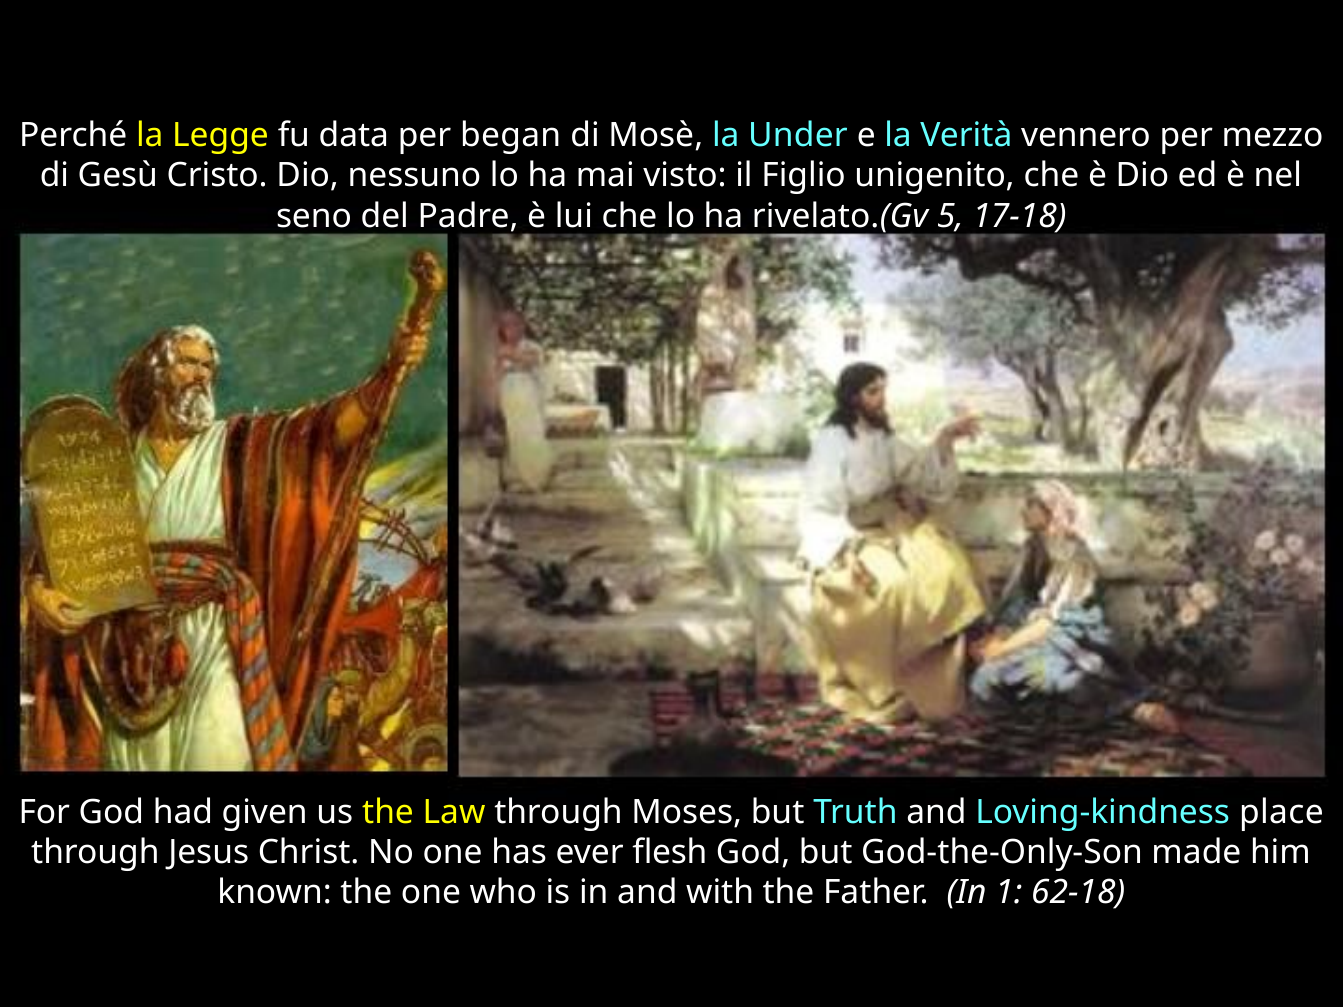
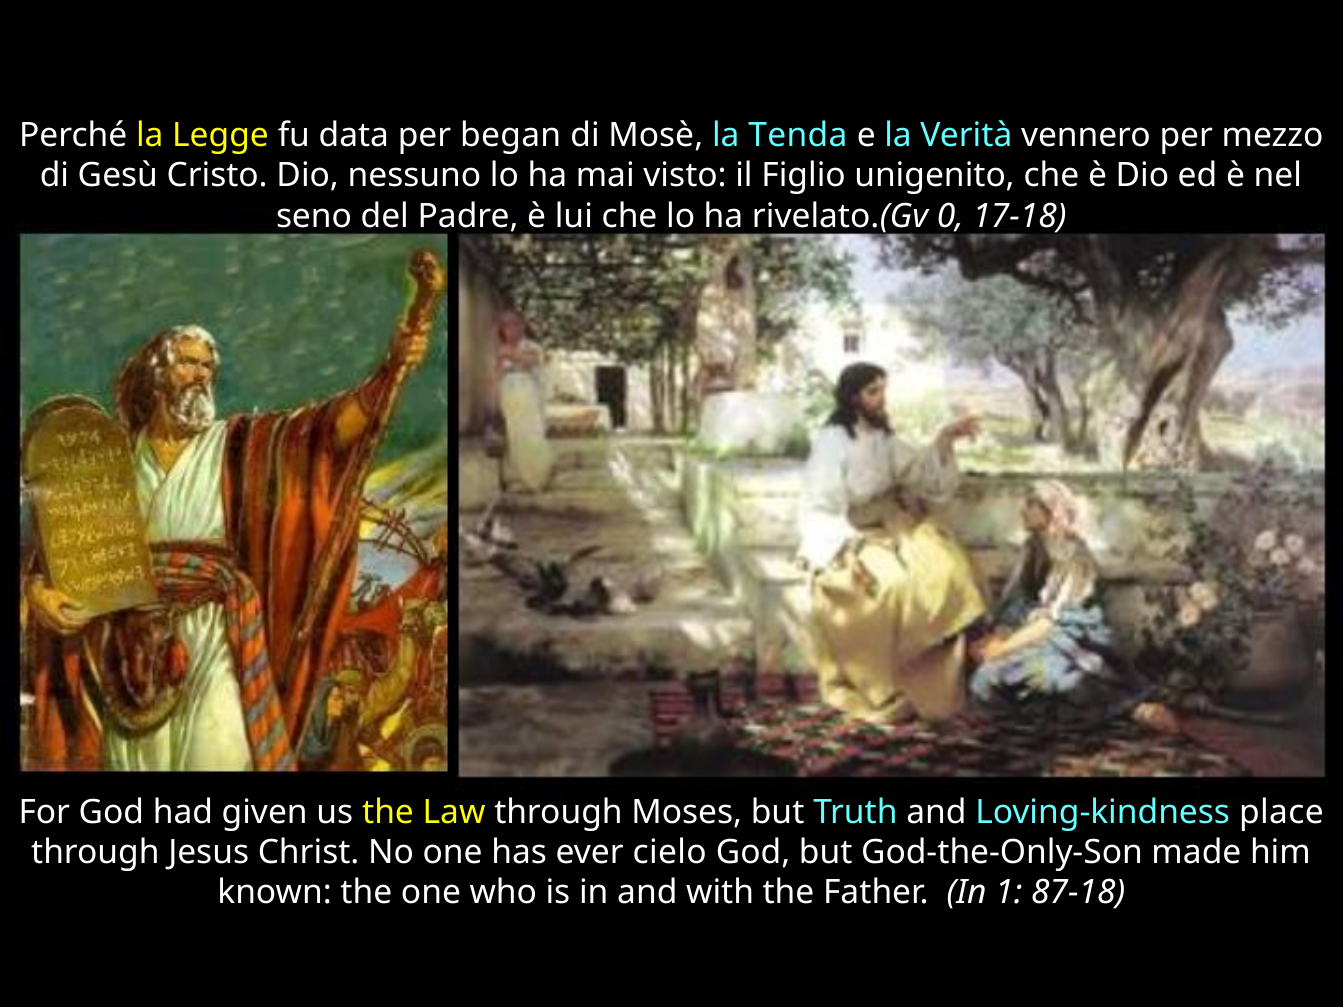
Under: Under -> Tenda (798, 135)
5: 5 -> 0 (950, 216)
flesh: flesh -> cielo (670, 853)
62-18: 62-18 -> 87-18 (1078, 893)
